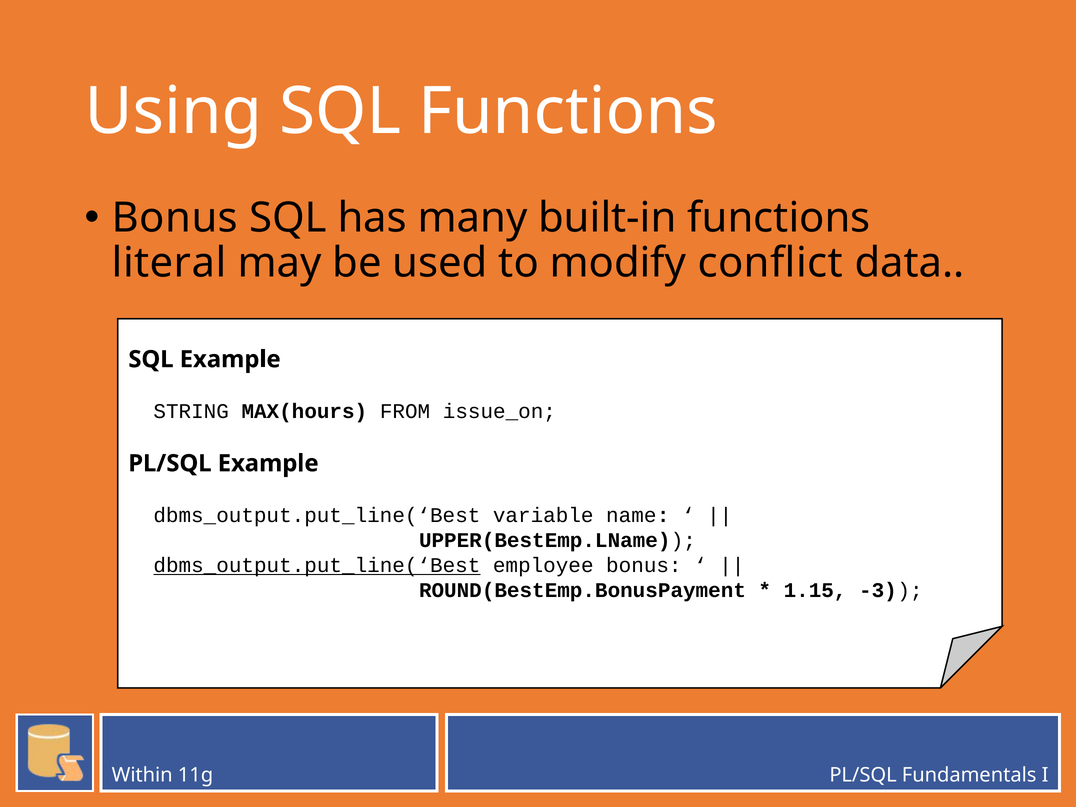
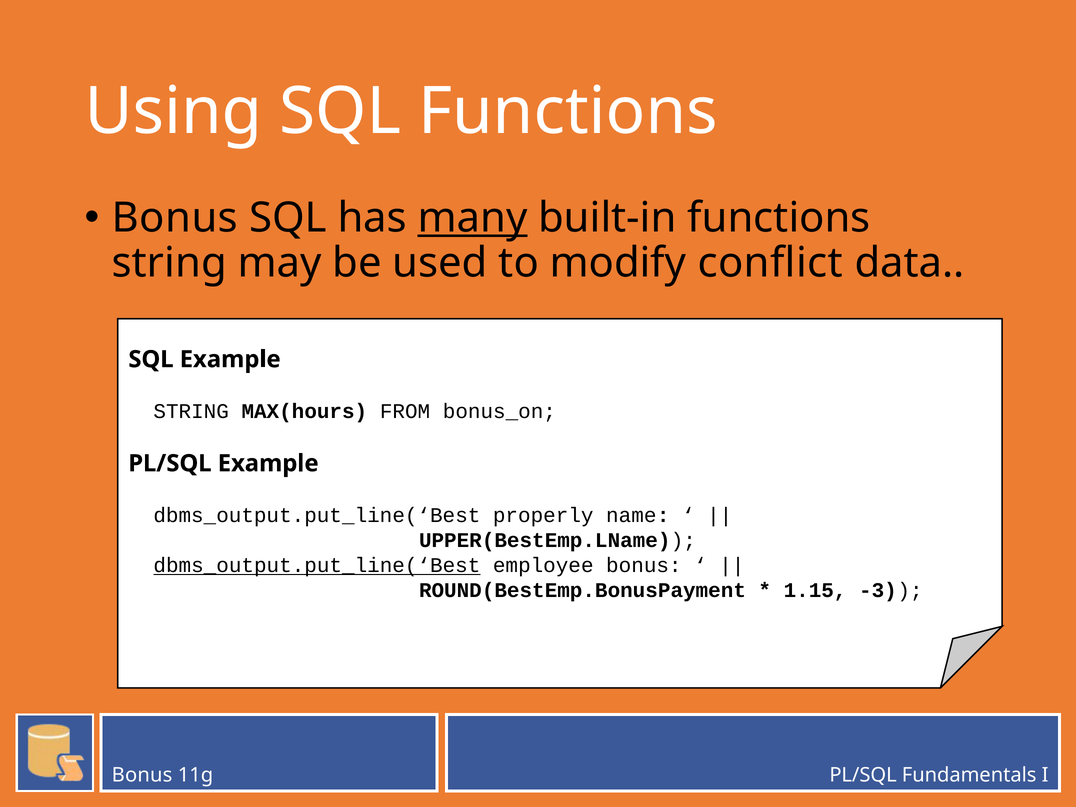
many underline: none -> present (473, 218)
literal: literal -> string (169, 263)
issue_on: issue_on -> bonus_on (499, 411)
variable: variable -> properly (543, 515)
Within: Within -> Bonus (142, 775)
